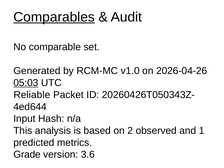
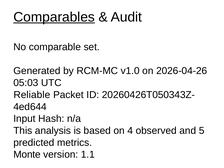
05:03 underline: present -> none (26, 83)
2: 2 -> 4 (130, 131)
1: 1 -> 5 (202, 131)
Grade: Grade -> Monte (27, 155)
3.6: 3.6 -> 1.1 (88, 155)
